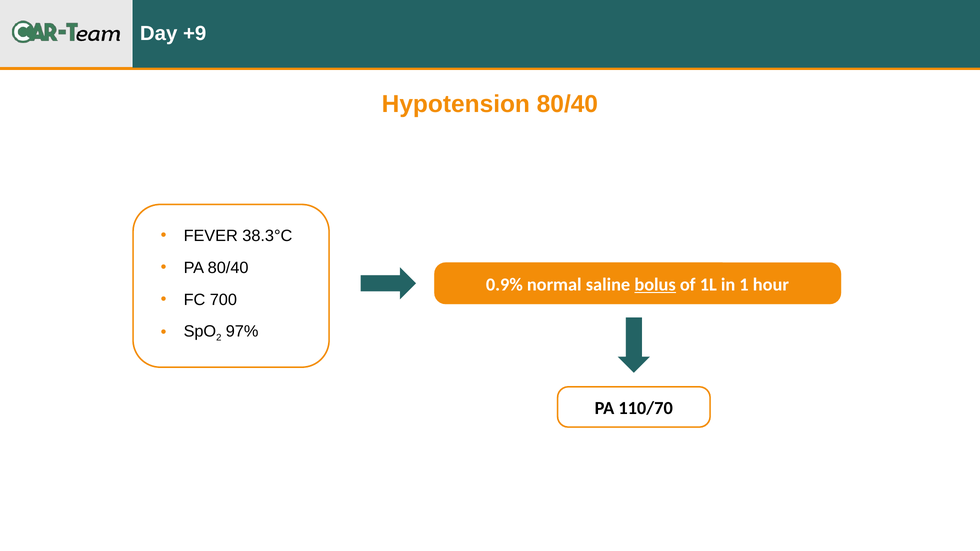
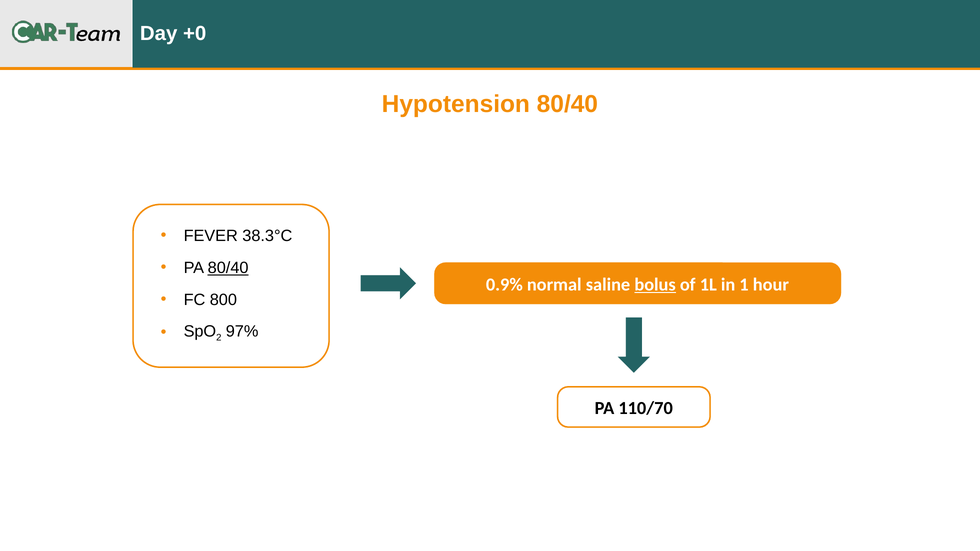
+9: +9 -> +0 (195, 34)
80/40 underline: none -> present (228, 268)
700: 700 -> 800 (223, 300)
